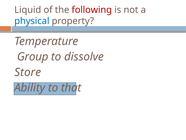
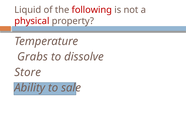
physical colour: blue -> red (32, 21)
Group: Group -> Grabs (33, 57)
that: that -> sale (71, 87)
